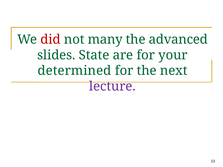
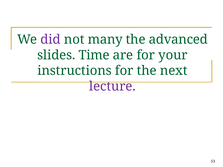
did colour: red -> purple (51, 40)
State: State -> Time (94, 55)
determined: determined -> instructions (75, 71)
